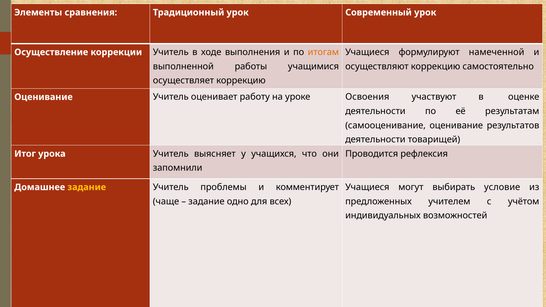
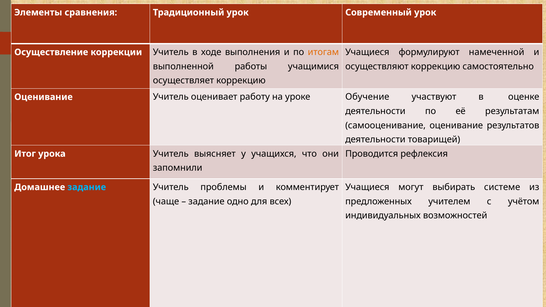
Освоения: Освоения -> Обучение (367, 97)
условие: условие -> системе (502, 187)
задание colour: yellow -> light blue (87, 187)
